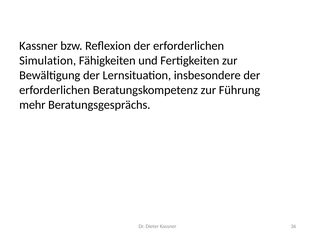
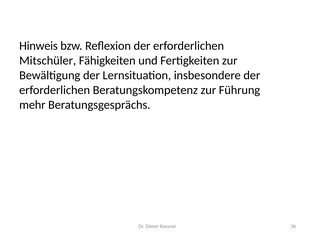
Kassner: Kassner -> Hinweis (38, 46)
Simulation: Simulation -> Mitschüler (48, 60)
